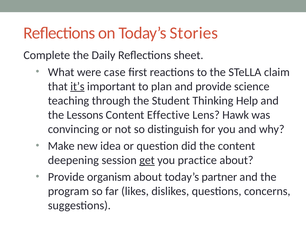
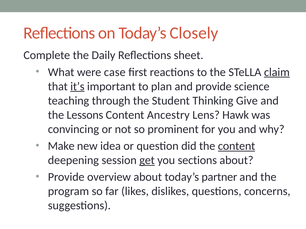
Stories: Stories -> Closely (194, 33)
claim underline: none -> present (277, 72)
Help: Help -> Give (247, 101)
Effective: Effective -> Ancestry (168, 115)
distinguish: distinguish -> prominent (173, 129)
content underline: none -> present (237, 146)
practice: practice -> sections (197, 161)
organism: organism -> overview (109, 177)
